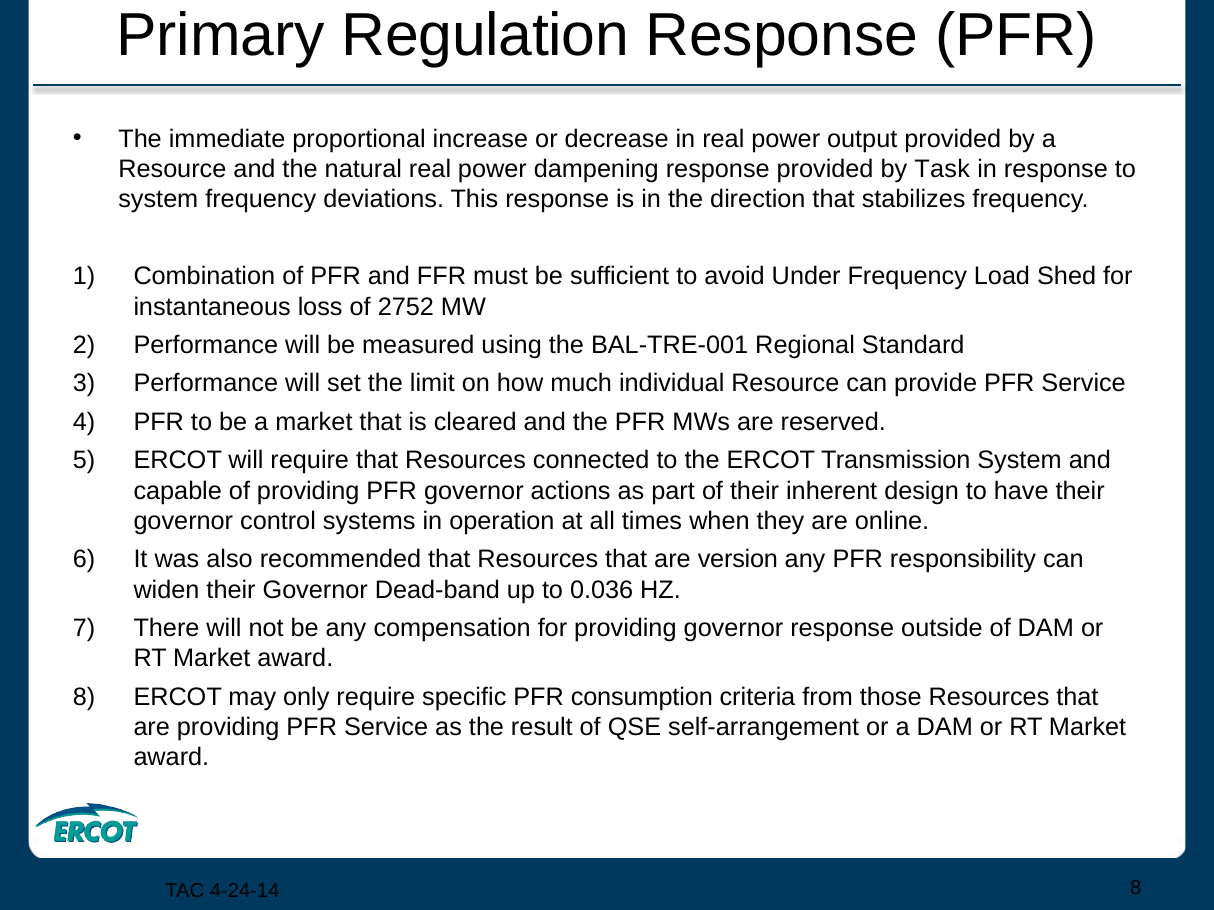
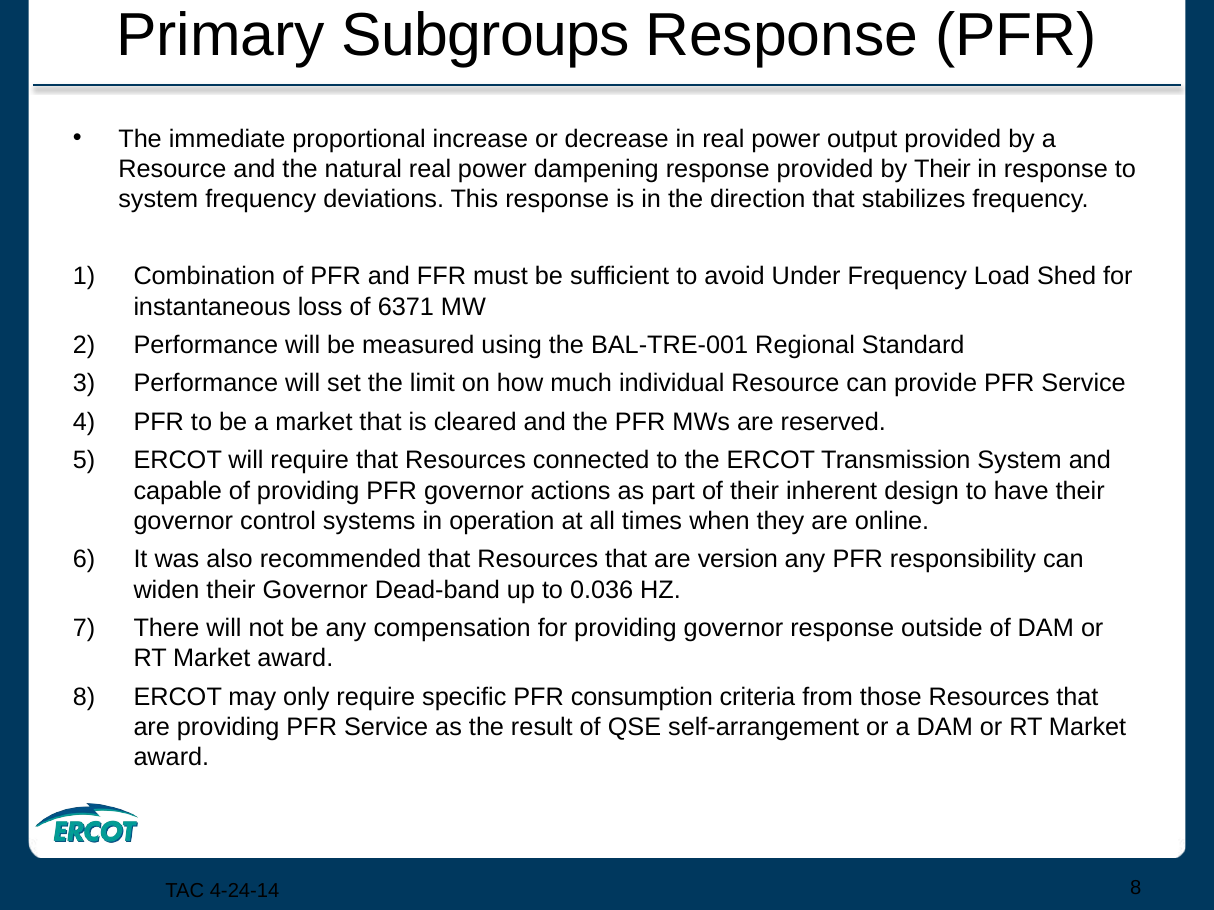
Regulation: Regulation -> Subgroups (486, 36)
by Task: Task -> Their (942, 169)
2752: 2752 -> 6371 (406, 307)
